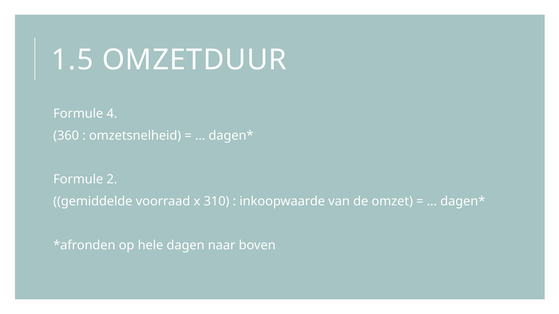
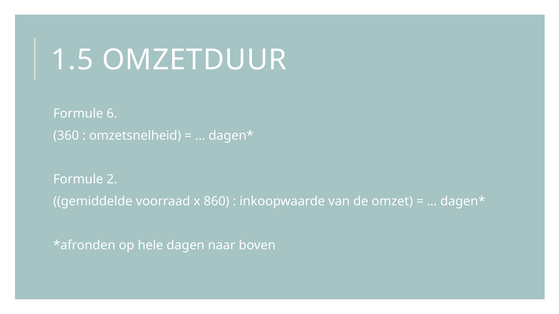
4: 4 -> 6 (112, 114)
310: 310 -> 860 (217, 202)
